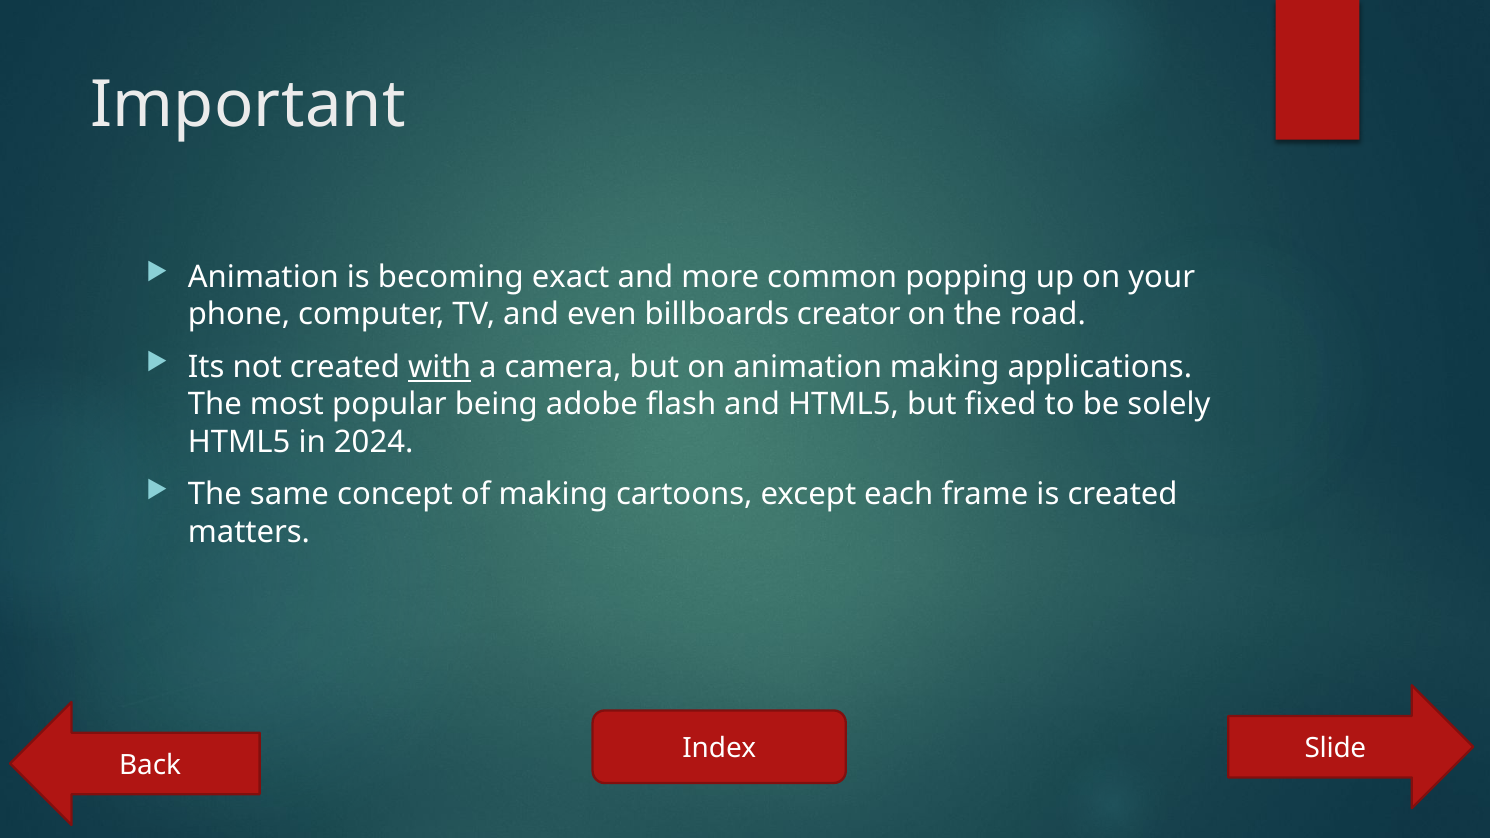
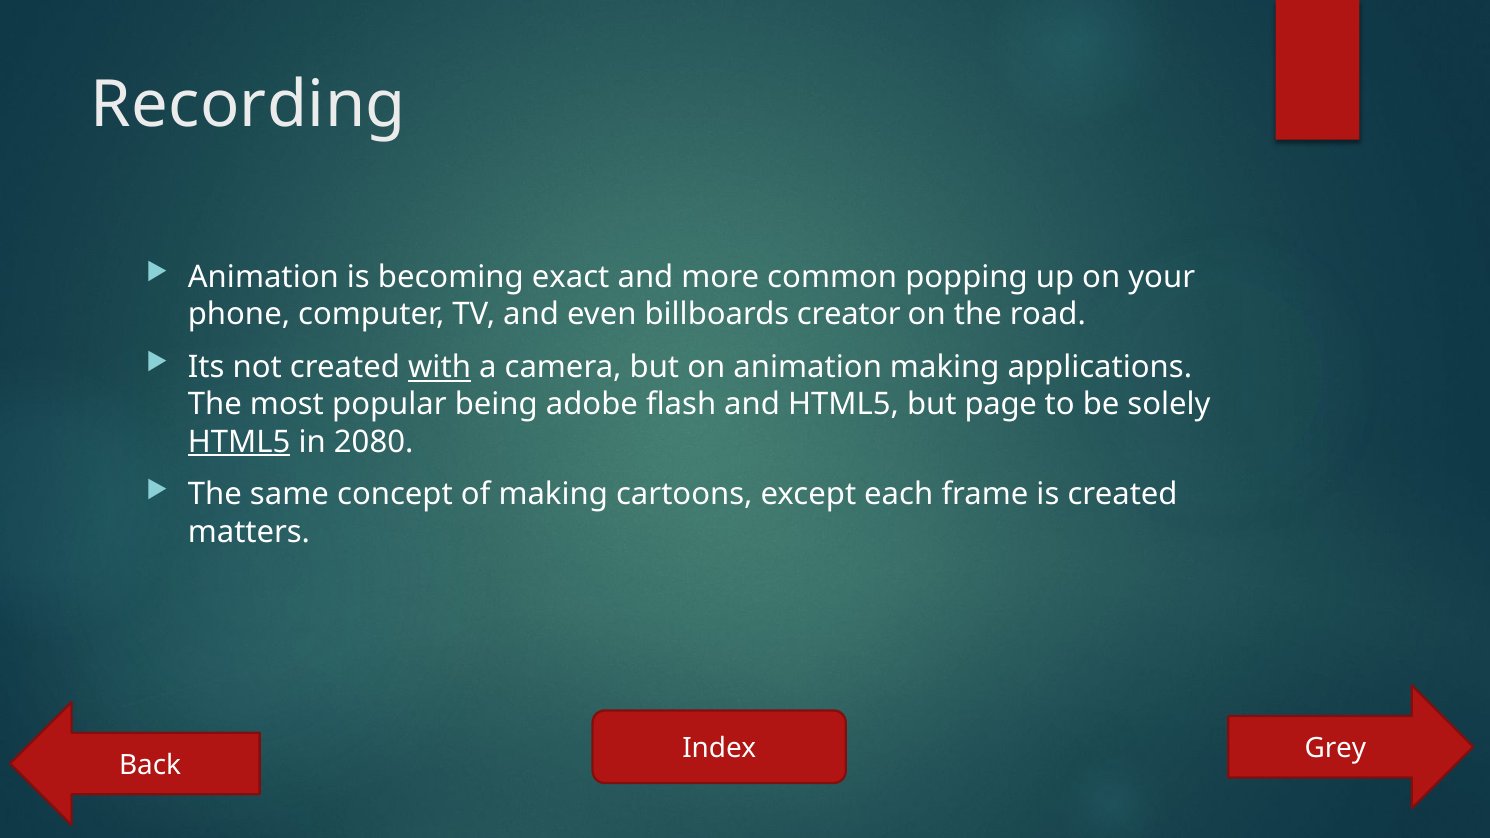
Important: Important -> Recording (248, 105)
fixed: fixed -> page (1001, 405)
HTML5 underline: none -> present (239, 442)
2024: 2024 -> 2080 (374, 442)
Slide: Slide -> Grey (1335, 749)
